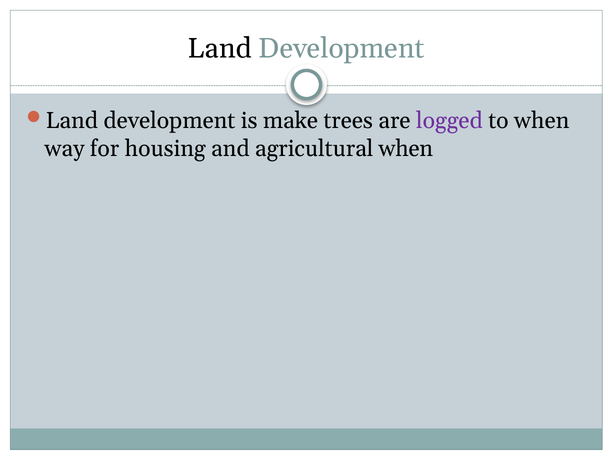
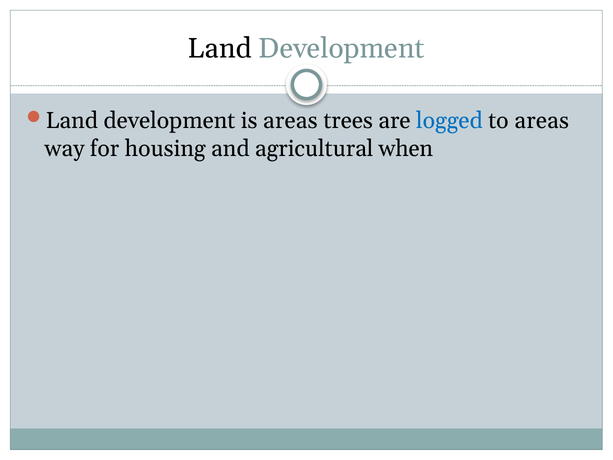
is make: make -> areas (290, 121)
logged colour: purple -> blue (449, 121)
to when: when -> areas (542, 121)
